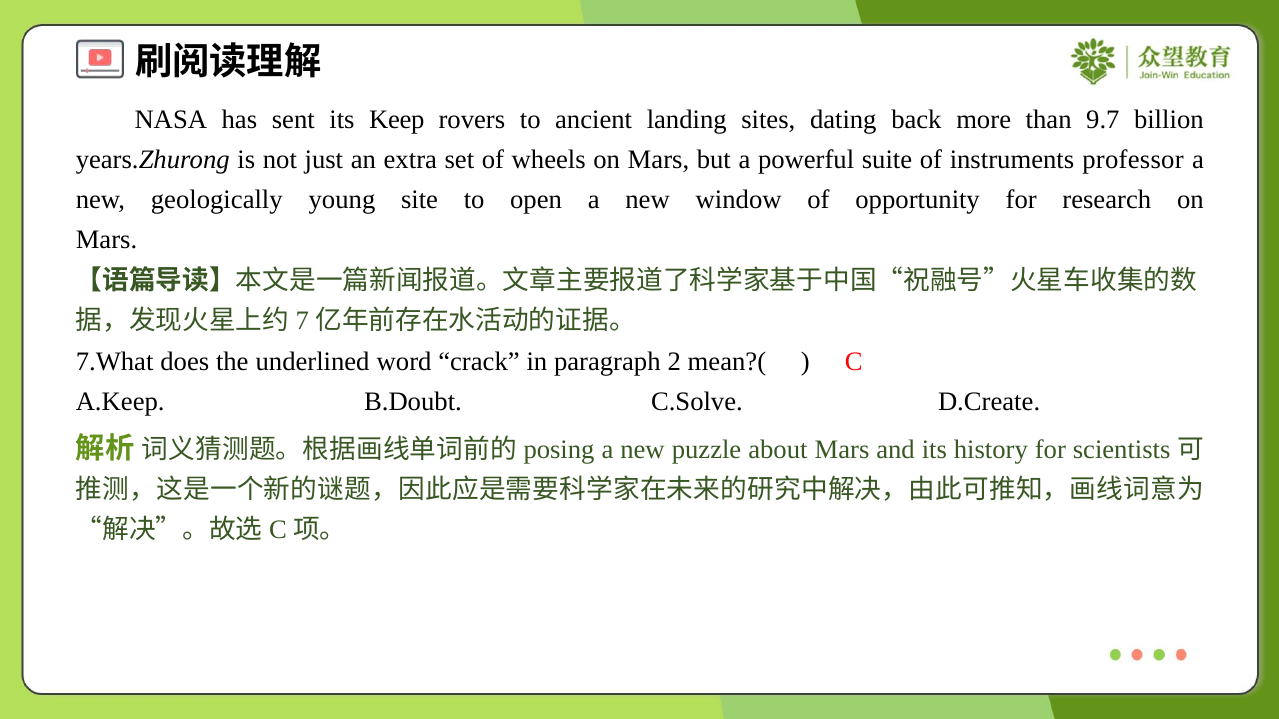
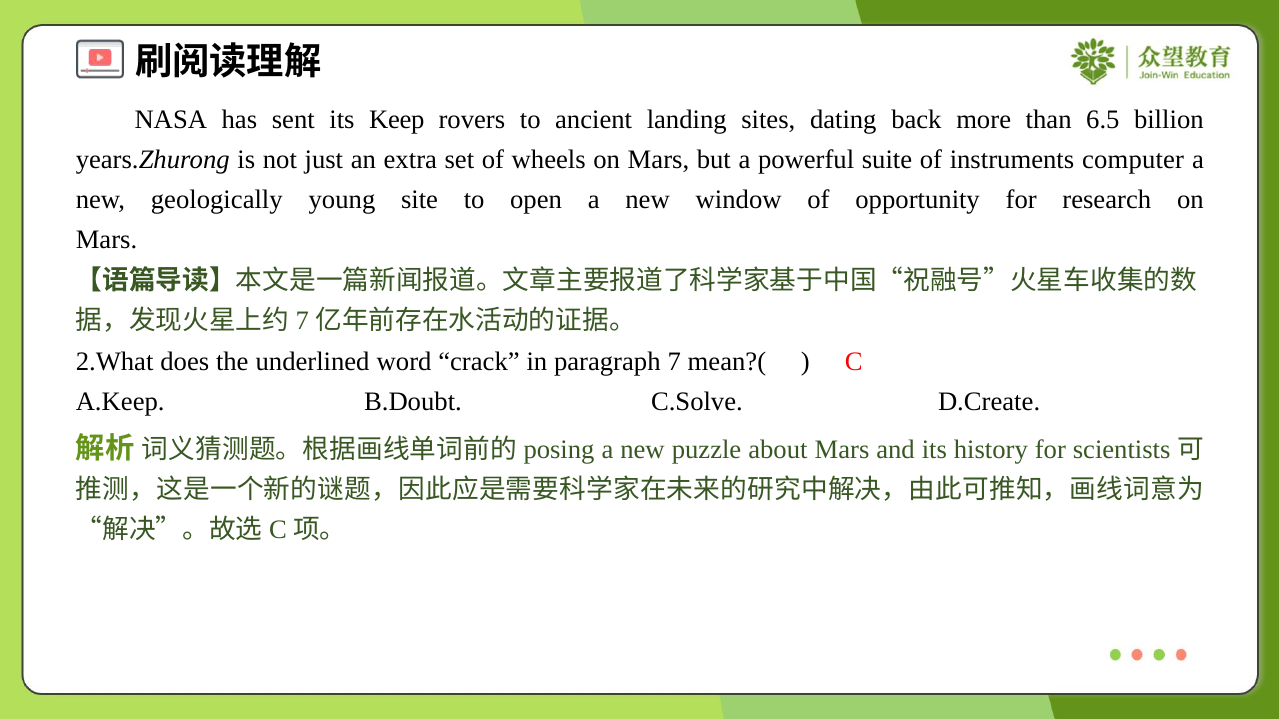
9.7: 9.7 -> 6.5 (1103, 120)
professor: professor -> computer (1133, 160)
7.What: 7.What -> 2.What (115, 362)
2: 2 -> 7 (674, 362)
